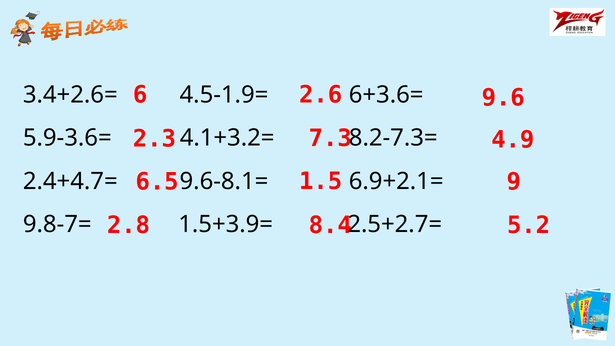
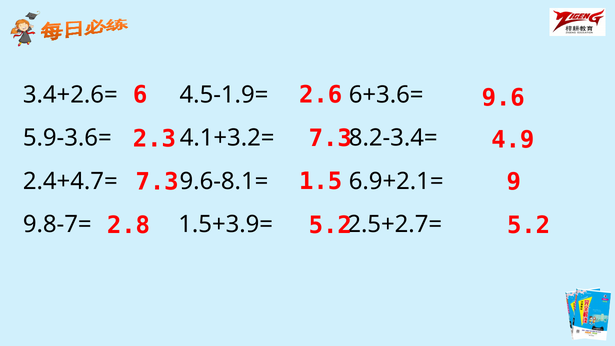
8.2-7.3=: 8.2-7.3= -> 8.2-3.4= (393, 138)
6.5: 6.5 -> 7.3 (157, 182)
2.8 8.4: 8.4 -> 5.2 (330, 225)
